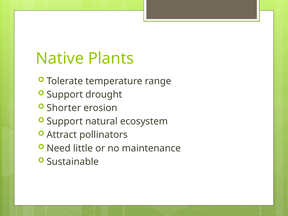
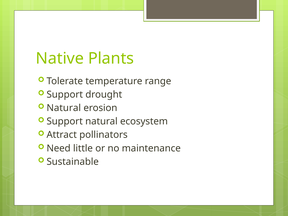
Shorter: Shorter -> Natural (64, 108)
